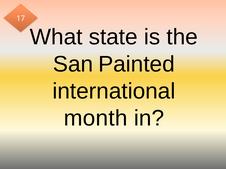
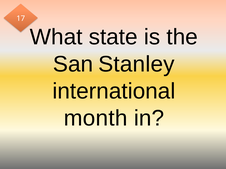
Painted: Painted -> Stanley (136, 64)
